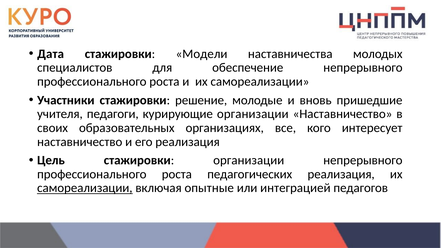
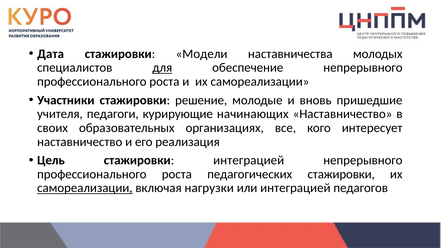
для underline: none -> present (162, 68)
курирующие организации: организации -> начинающих (253, 114)
стажировки организации: организации -> интеграцией (249, 160)
педагогических реализация: реализация -> стажировки (341, 174)
опытные: опытные -> нагрузки (209, 188)
